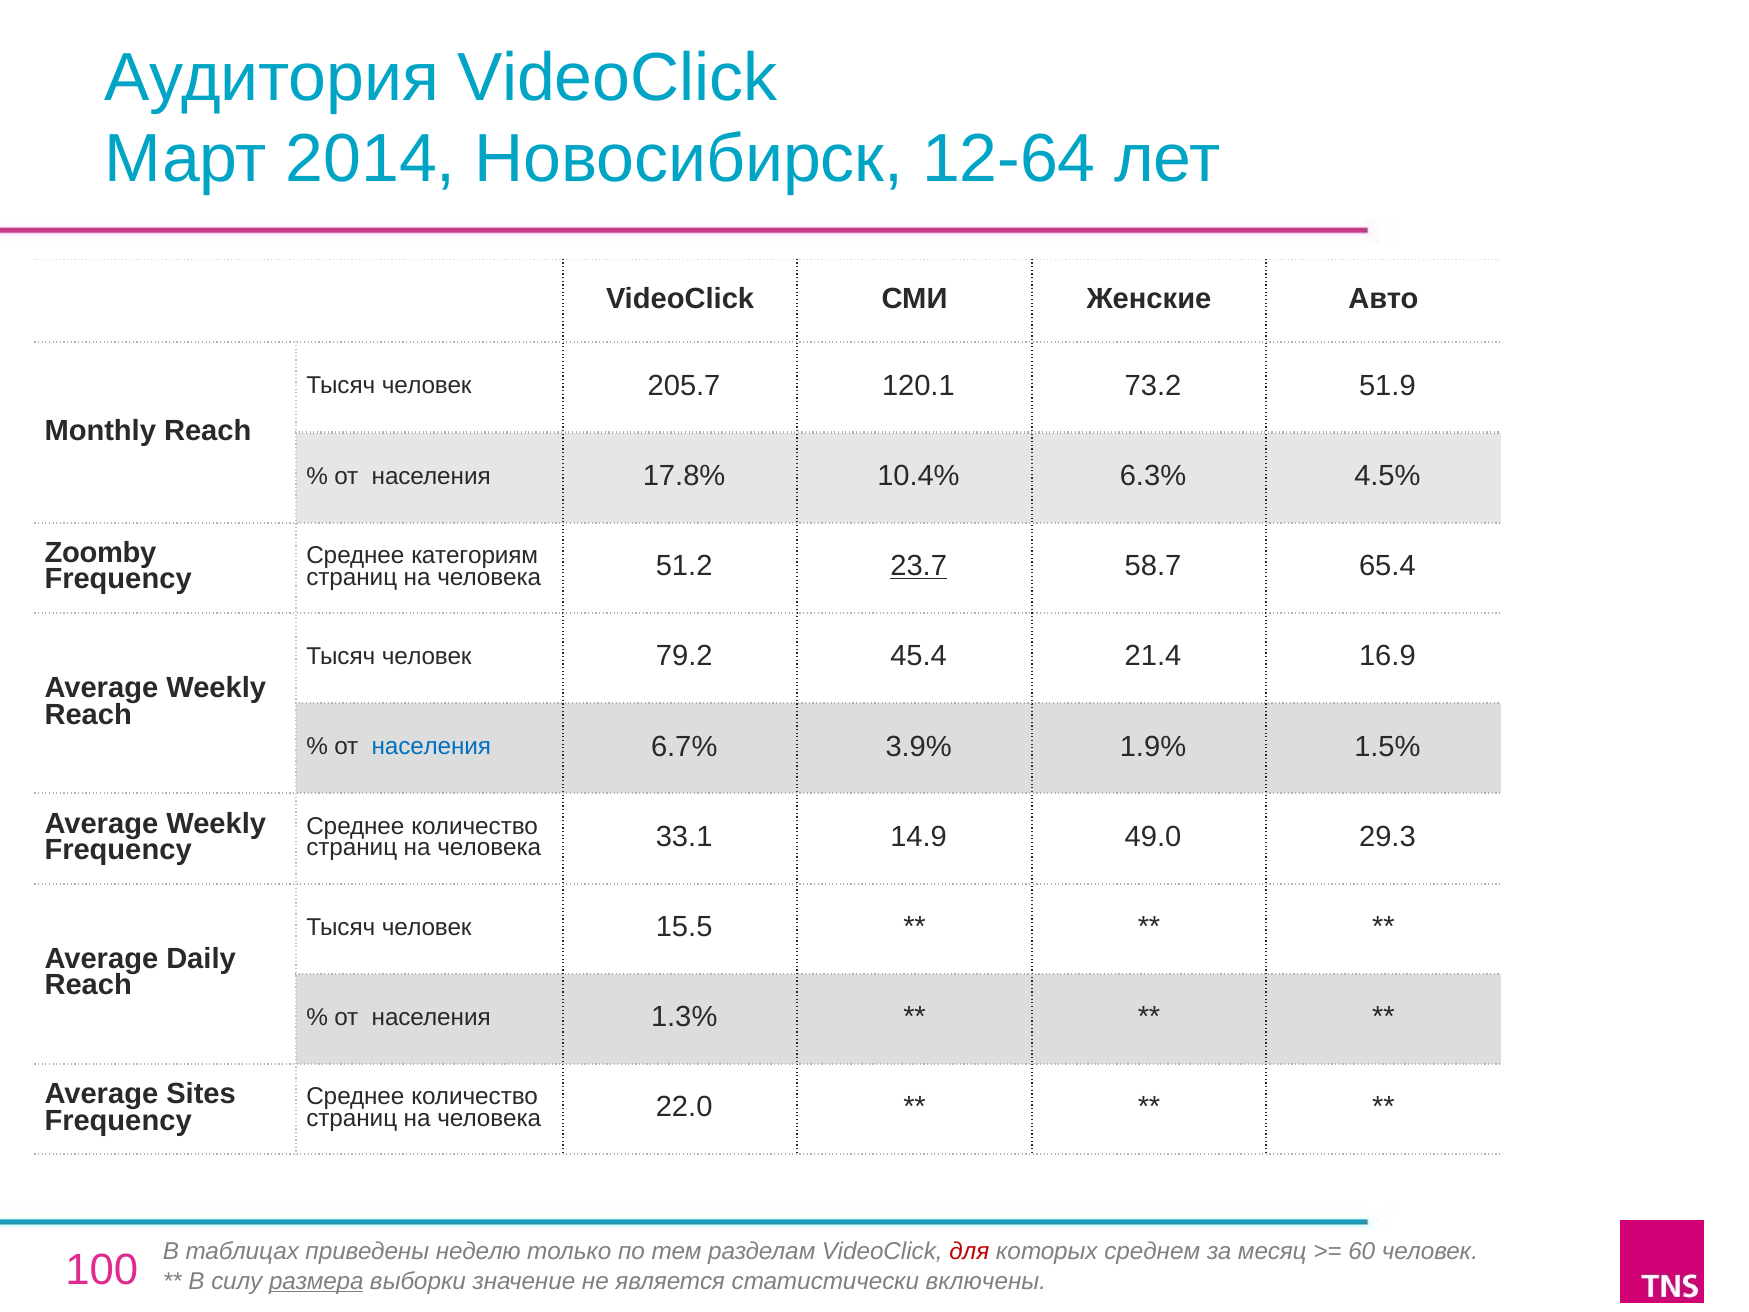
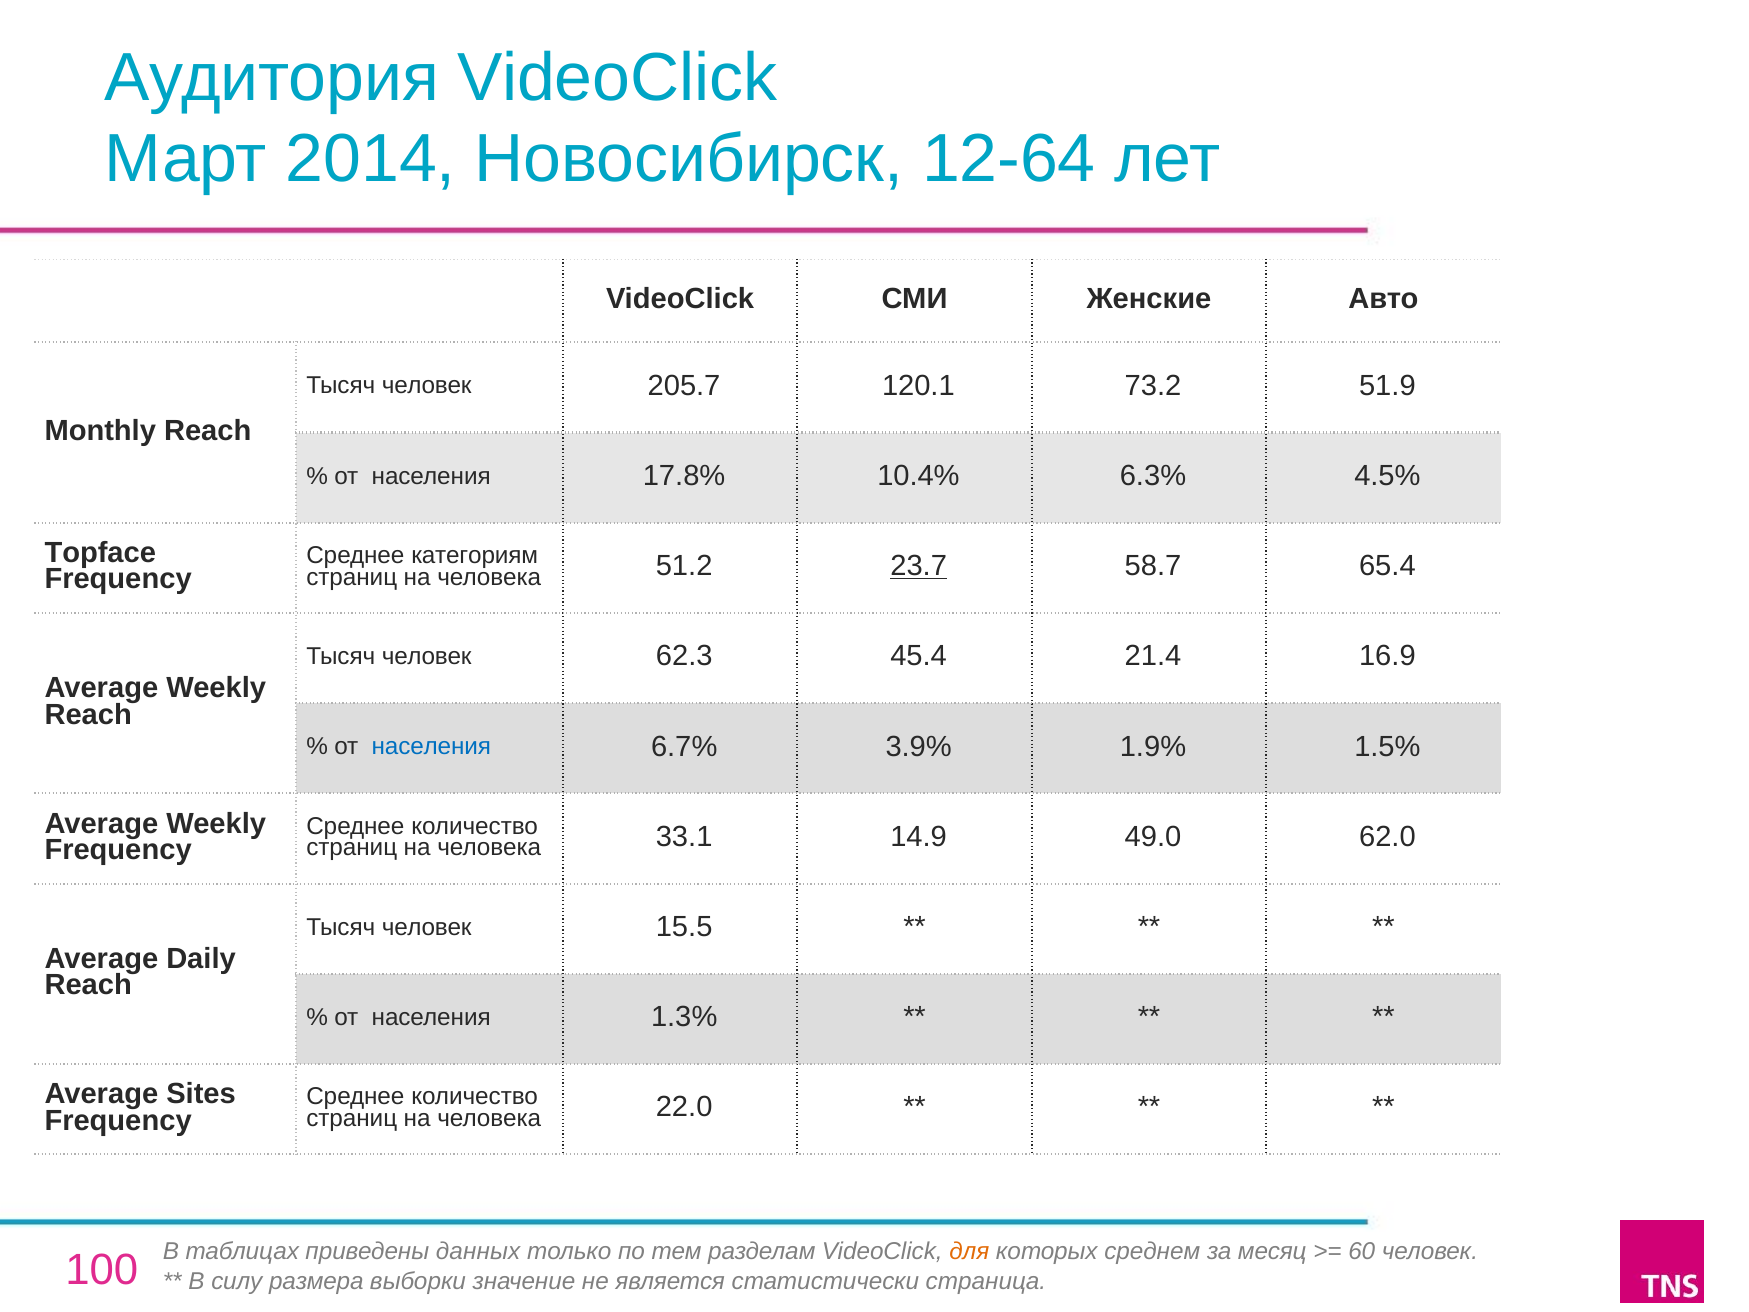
Zoomby: Zoomby -> Topface (100, 553)
79.2: 79.2 -> 62.3 (684, 656)
29.3: 29.3 -> 62.0 (1387, 837)
неделю: неделю -> данных (478, 1252)
для colour: red -> orange (969, 1252)
размера underline: present -> none (316, 1281)
включены: включены -> страница (986, 1281)
